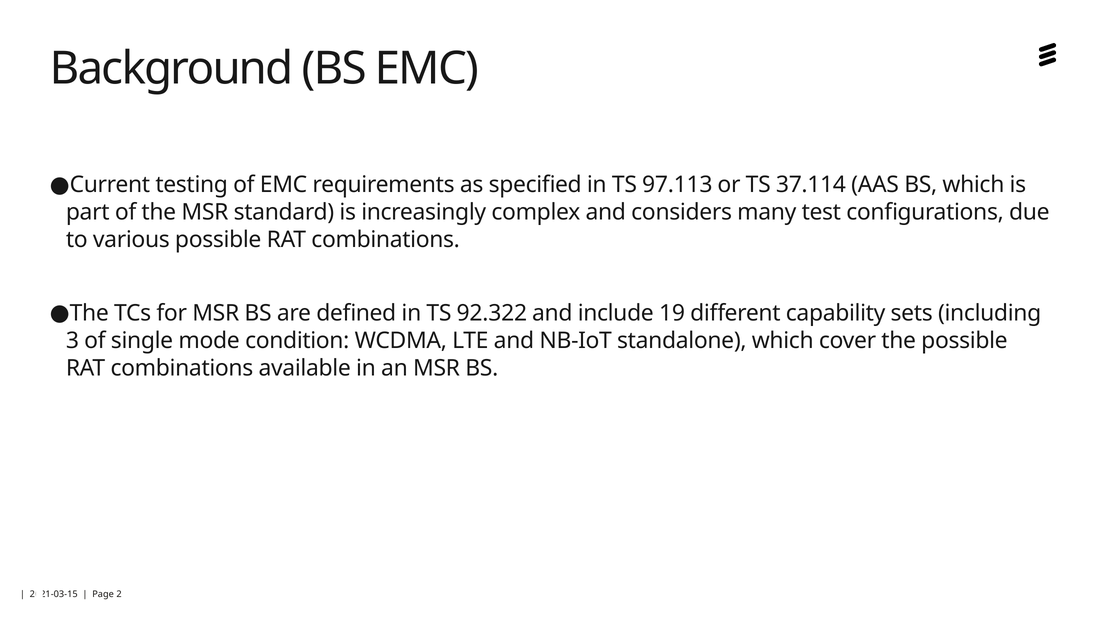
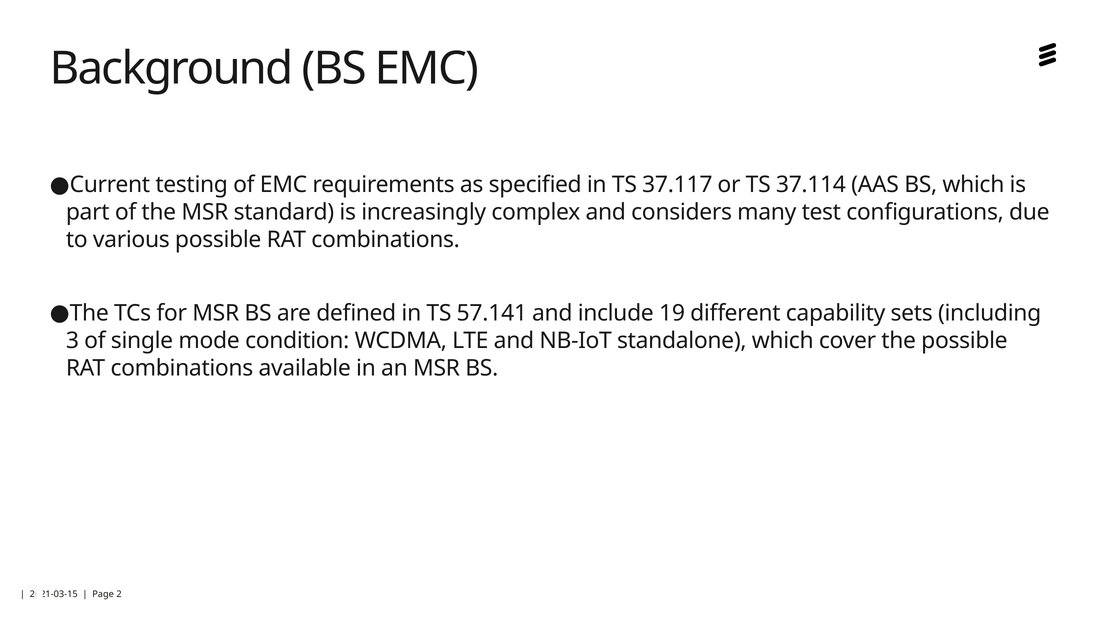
97.113: 97.113 -> 37.117 (677, 185)
92.322: 92.322 -> 57.141 (492, 313)
